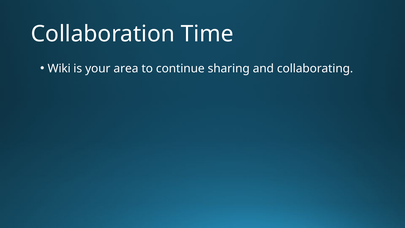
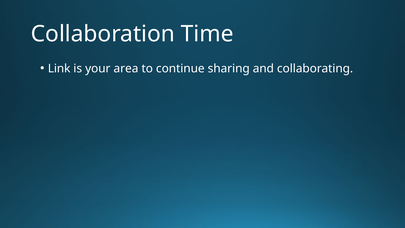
Wiki: Wiki -> Link (59, 68)
